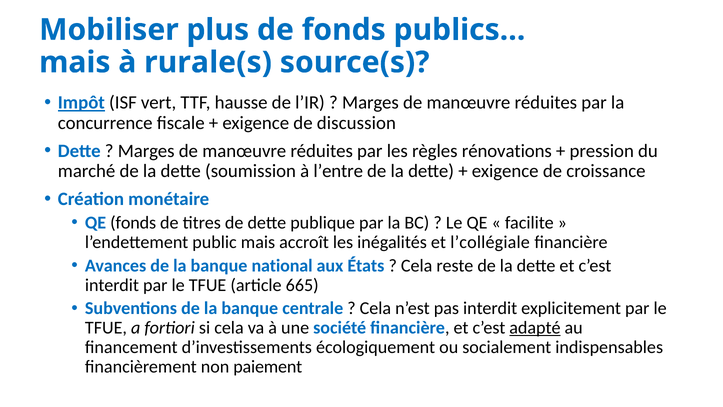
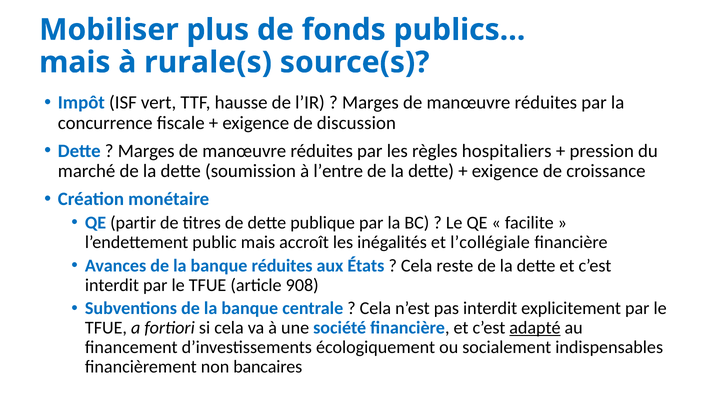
Impôt underline: present -> none (81, 103)
rénovations: rénovations -> hospitaliers (507, 151)
QE fonds: fonds -> partir (133, 223)
banque national: national -> réduites (282, 265)
665: 665 -> 908 (302, 285)
paiement: paiement -> bancaires (268, 367)
